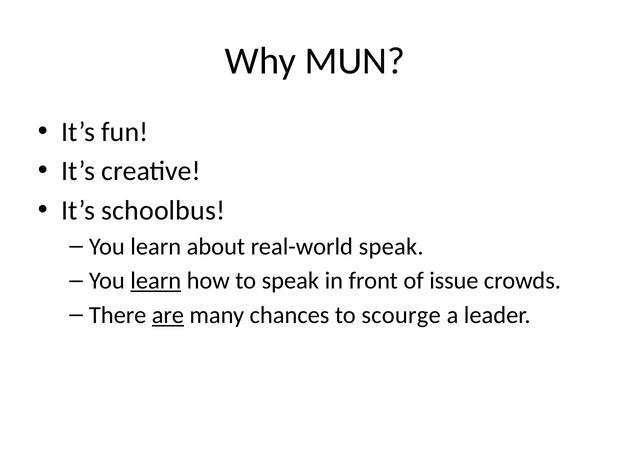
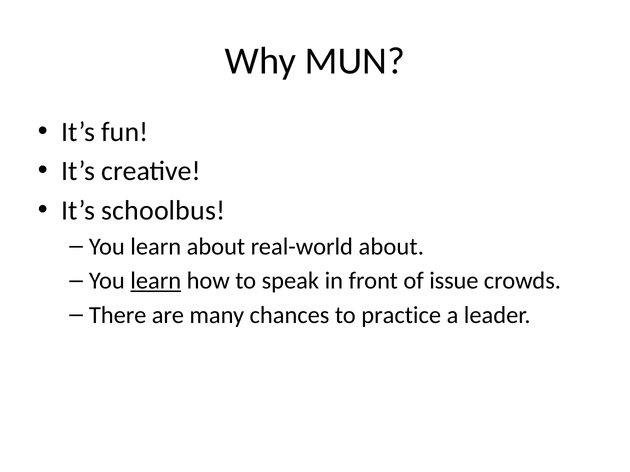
real-world speak: speak -> about (391, 247)
are underline: present -> none (168, 315)
scourge: scourge -> practice (401, 315)
